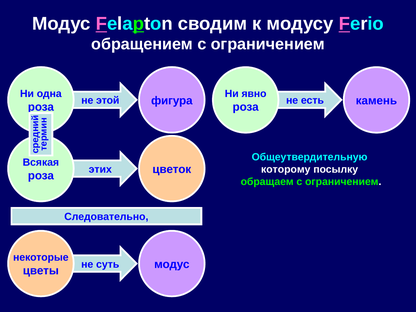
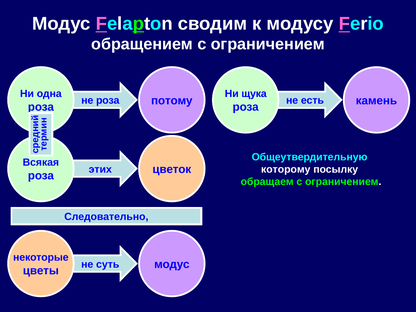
явно: явно -> щука (254, 94)
фигура: фигура -> потому (172, 101)
не этой: этой -> роза (108, 101)
